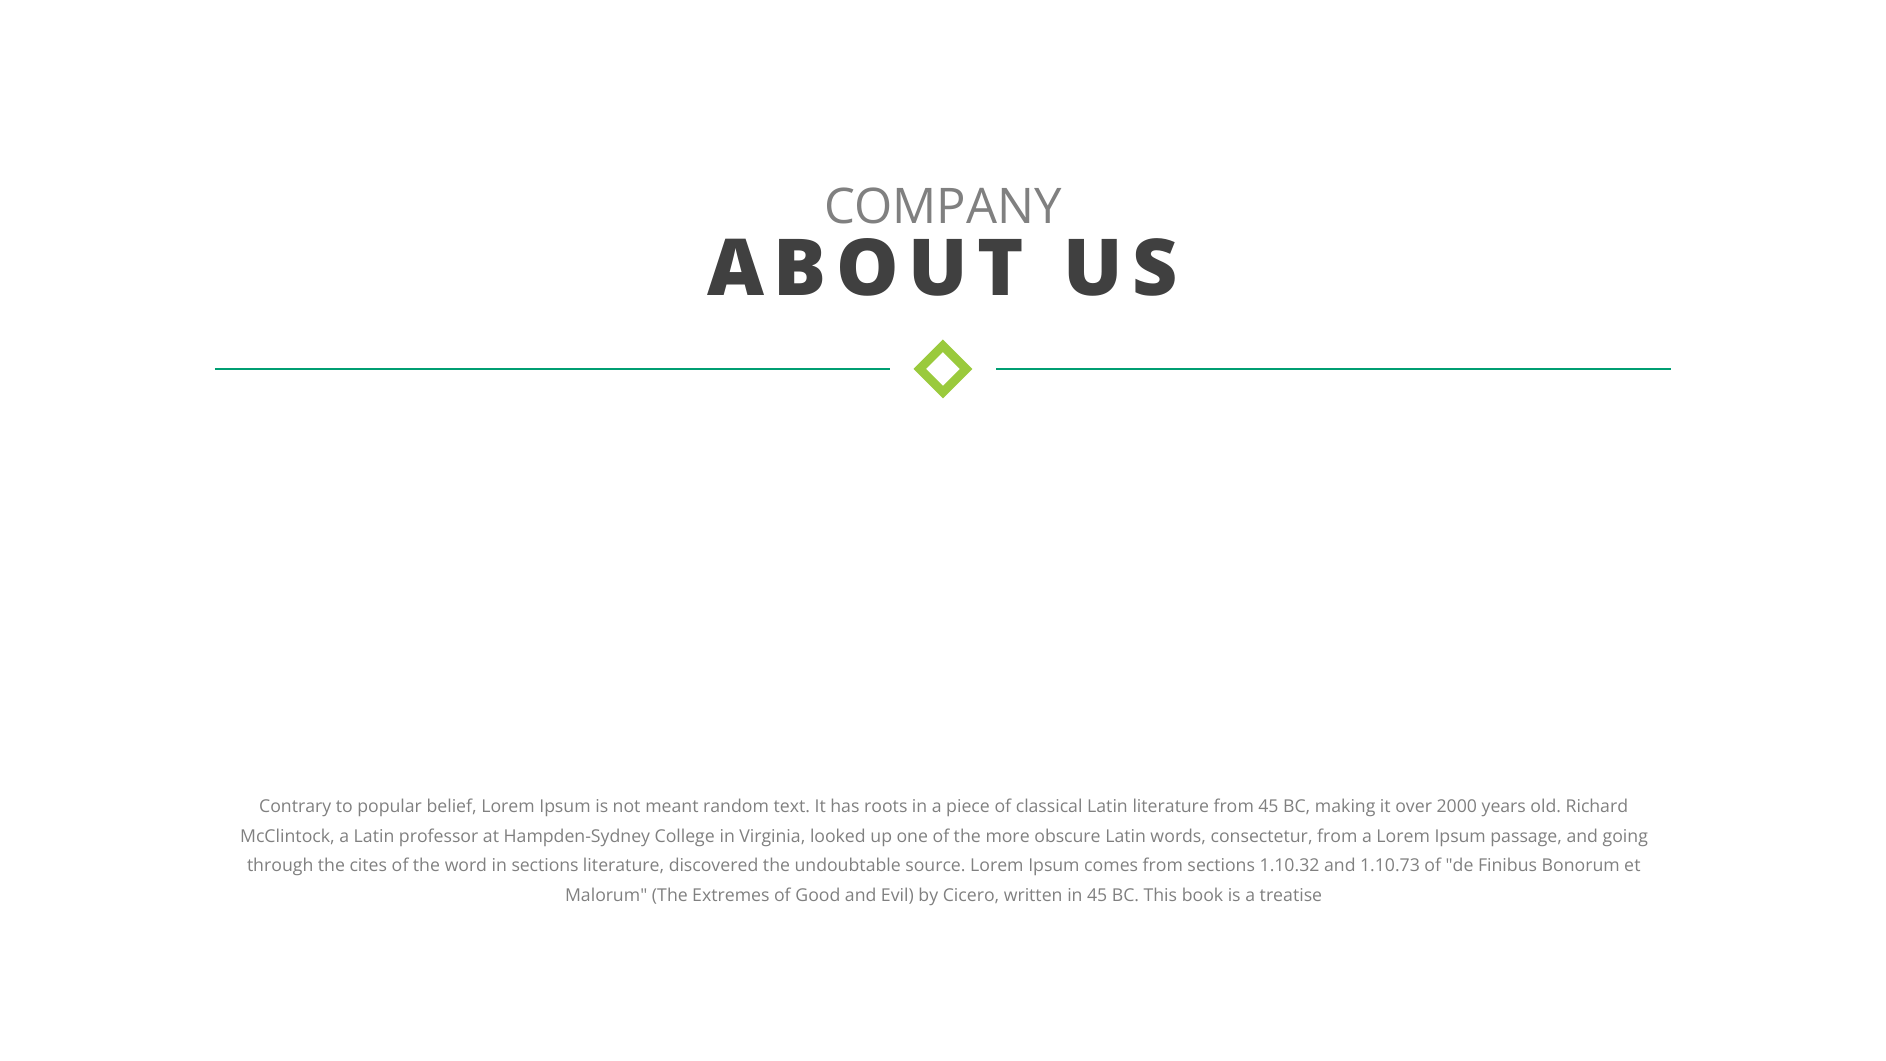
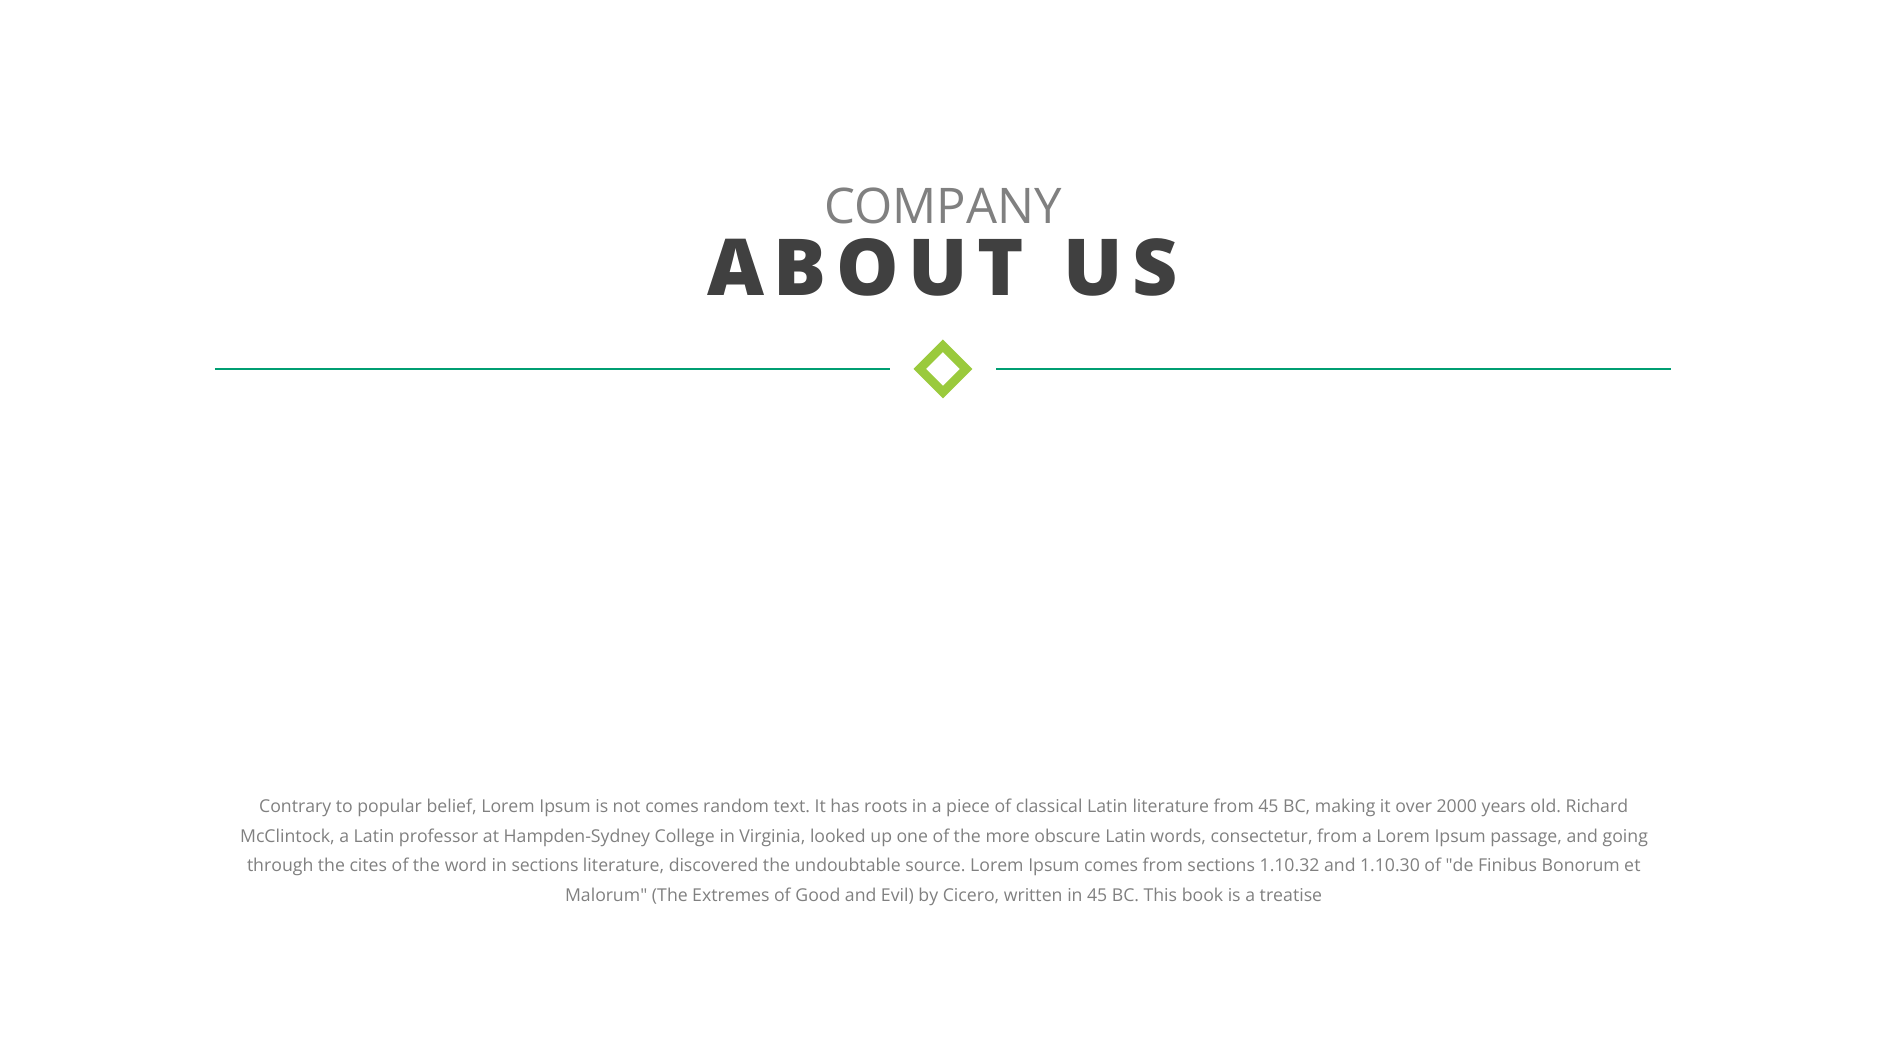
not meant: meant -> comes (672, 807)
1.10.73: 1.10.73 -> 1.10.30 (1390, 866)
